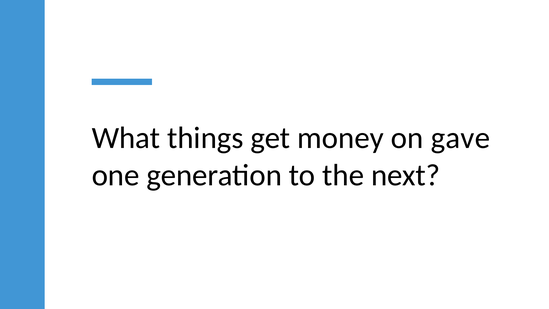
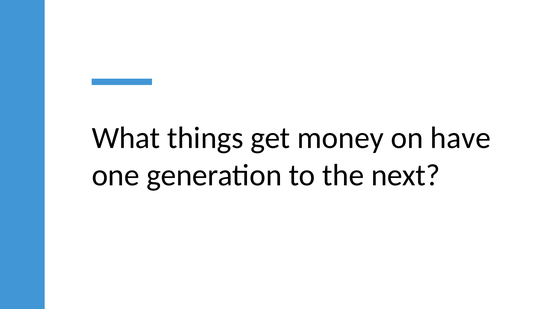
gave: gave -> have (461, 138)
